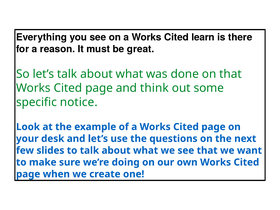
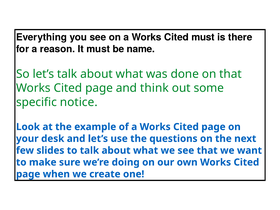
Cited learn: learn -> must (203, 37)
great: great -> name (141, 49)
